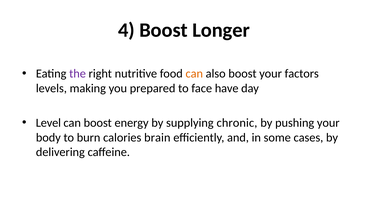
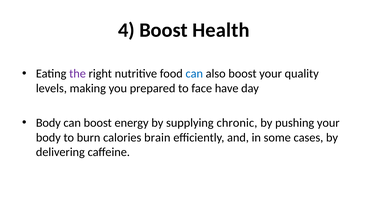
Longer: Longer -> Health (221, 30)
can colour: orange -> blue (194, 74)
factors: factors -> quality (302, 74)
Level: Level -> Body (48, 123)
